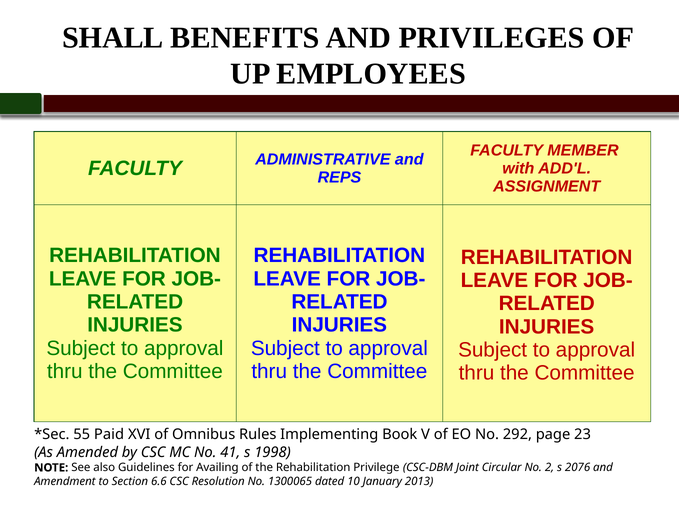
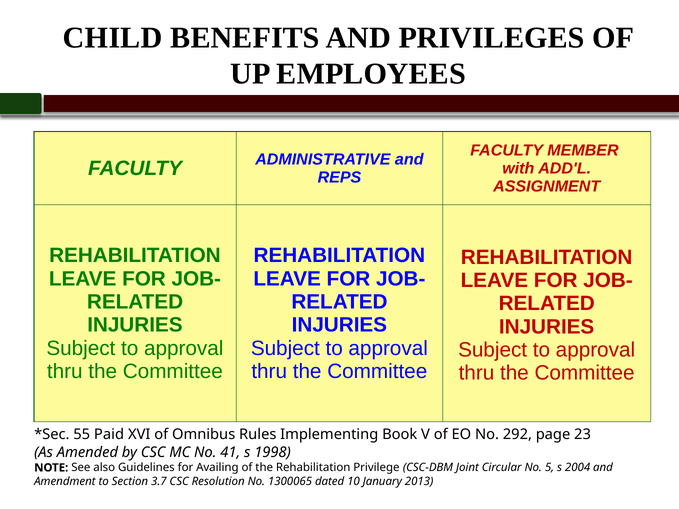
SHALL: SHALL -> CHILD (113, 38)
2: 2 -> 5 (550, 468)
2076: 2076 -> 2004 (578, 468)
6.6: 6.6 -> 3.7 (159, 482)
